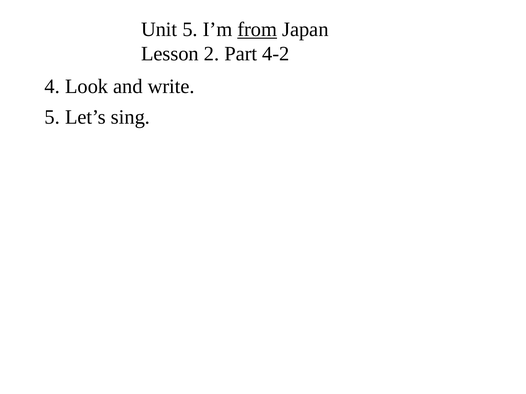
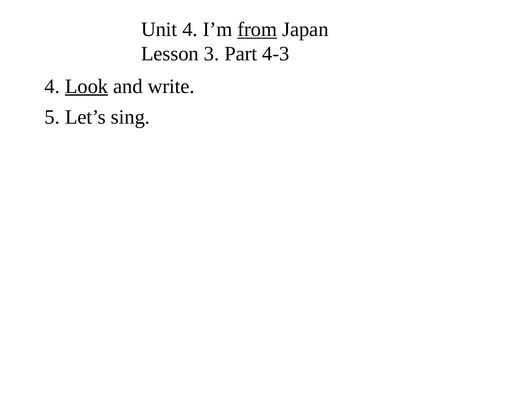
Unit 5: 5 -> 4 (190, 29)
2: 2 -> 3 (212, 54)
4-2: 4-2 -> 4-3 (276, 54)
Look underline: none -> present (87, 86)
